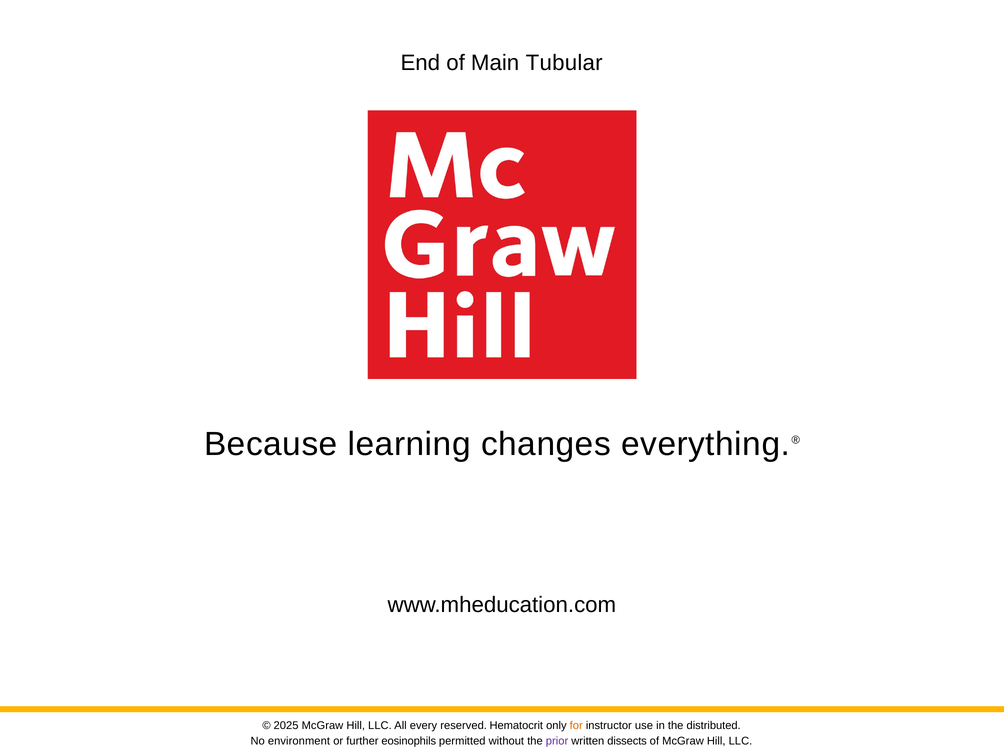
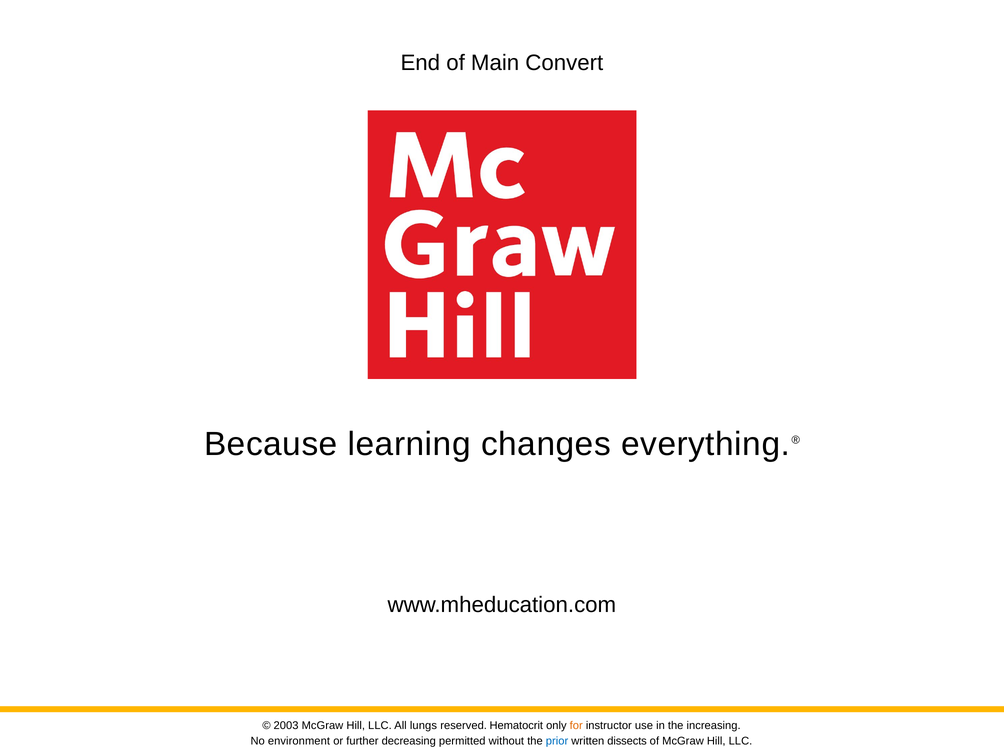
Tubular: Tubular -> Convert (564, 63)
2025: 2025 -> 2003 (286, 725)
every: every -> lungs (423, 725)
distributed: distributed -> increasing (714, 725)
eosinophils: eosinophils -> decreasing (409, 741)
prior colour: purple -> blue (557, 741)
